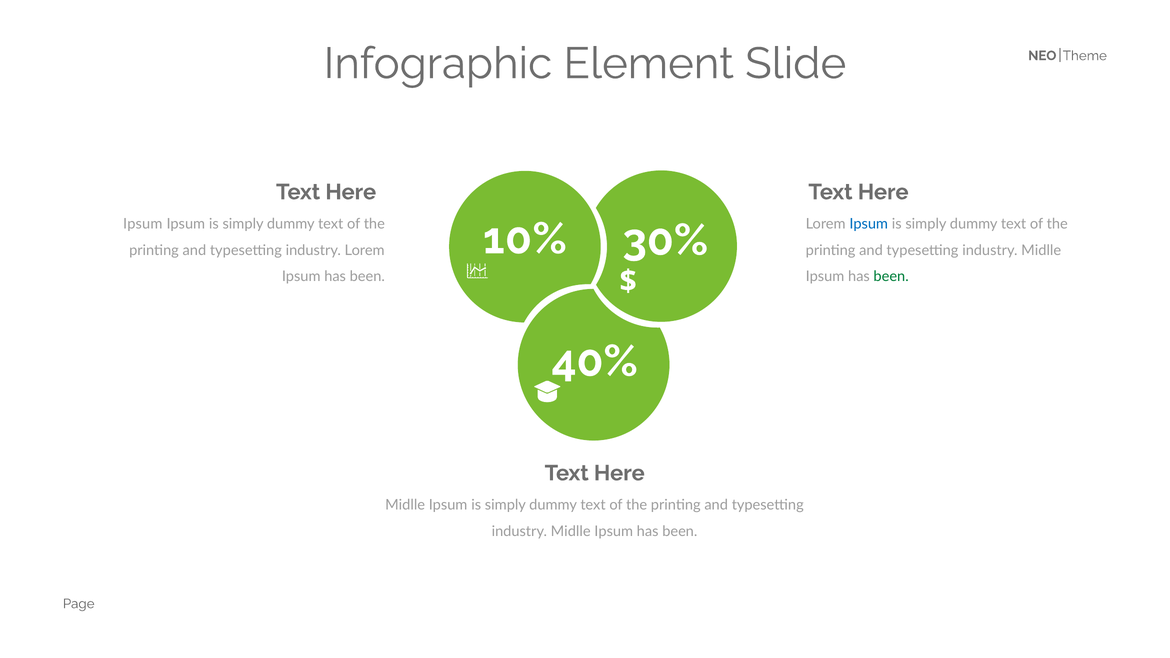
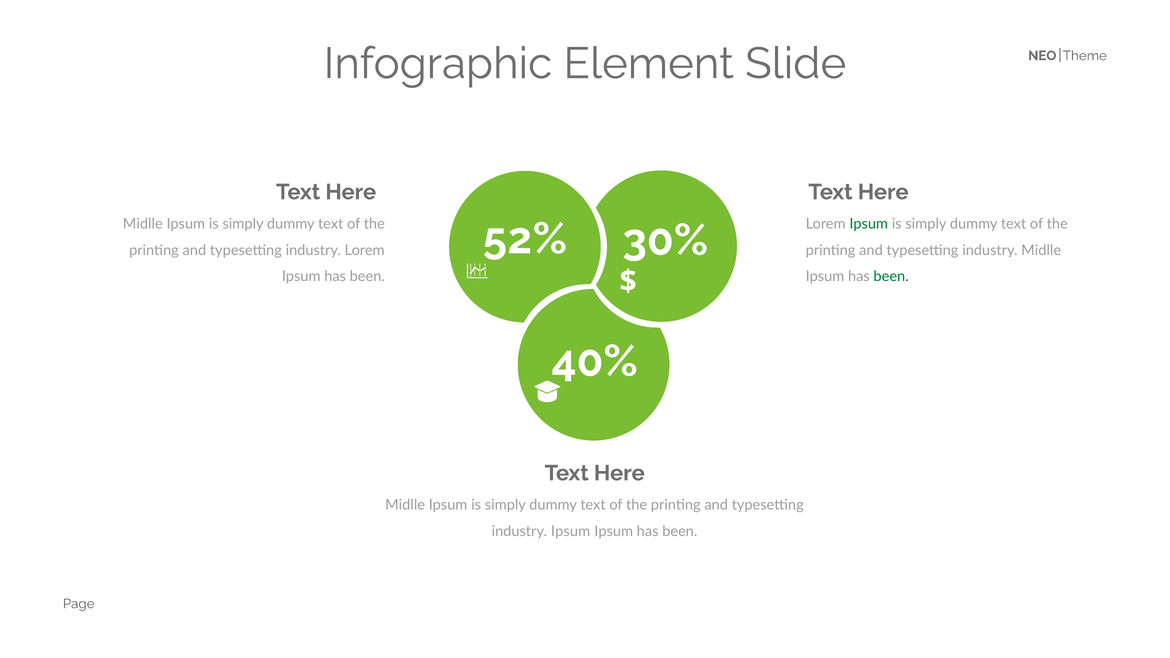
Ipsum: Ipsum -> Midlle (143, 224)
Ipsum colour: blue -> green (869, 224)
10%: 10% -> 52% (525, 239)
Midlle: Midlle -> Ipsum (571, 531)
